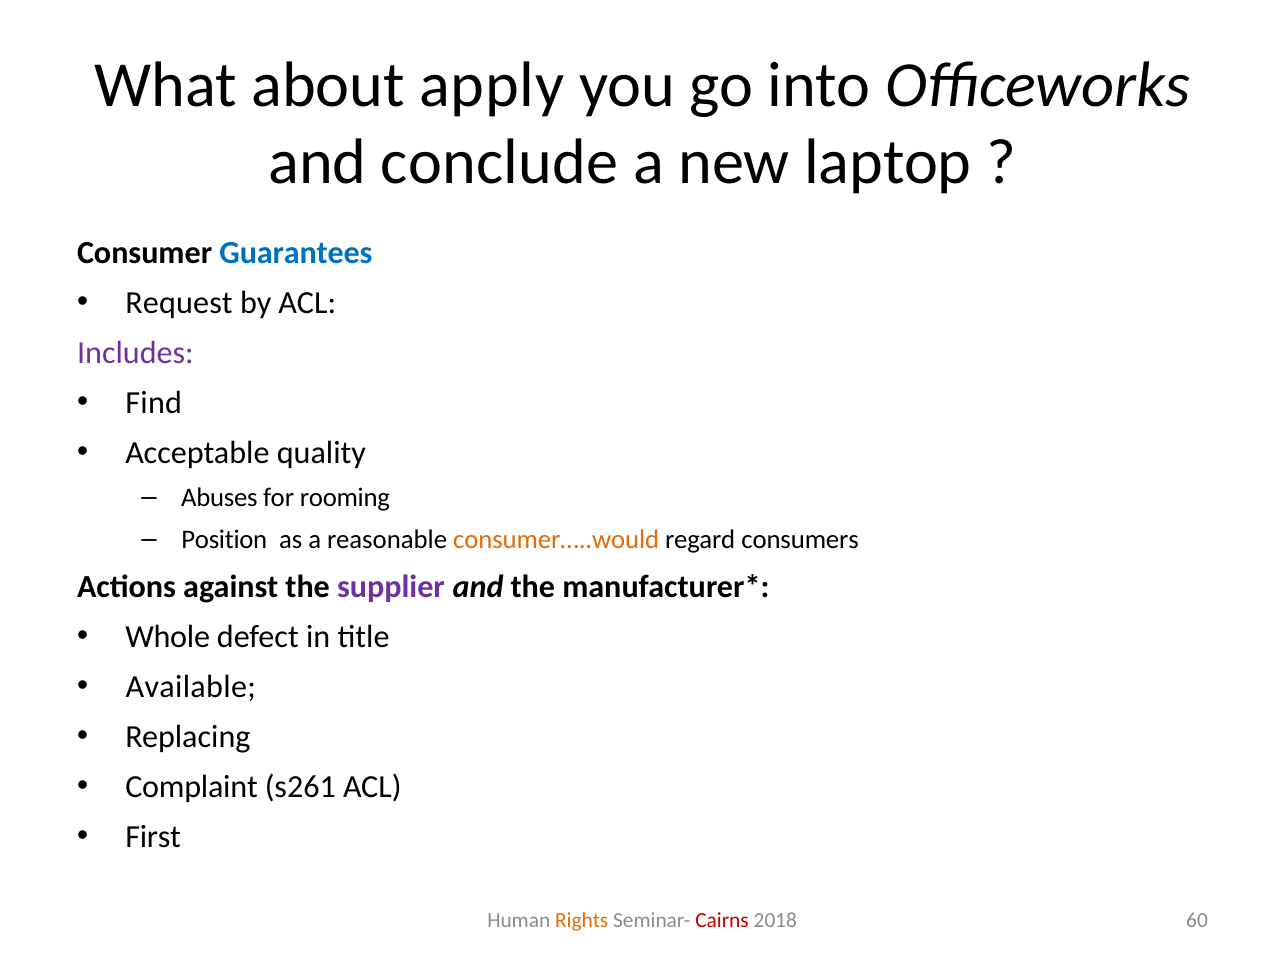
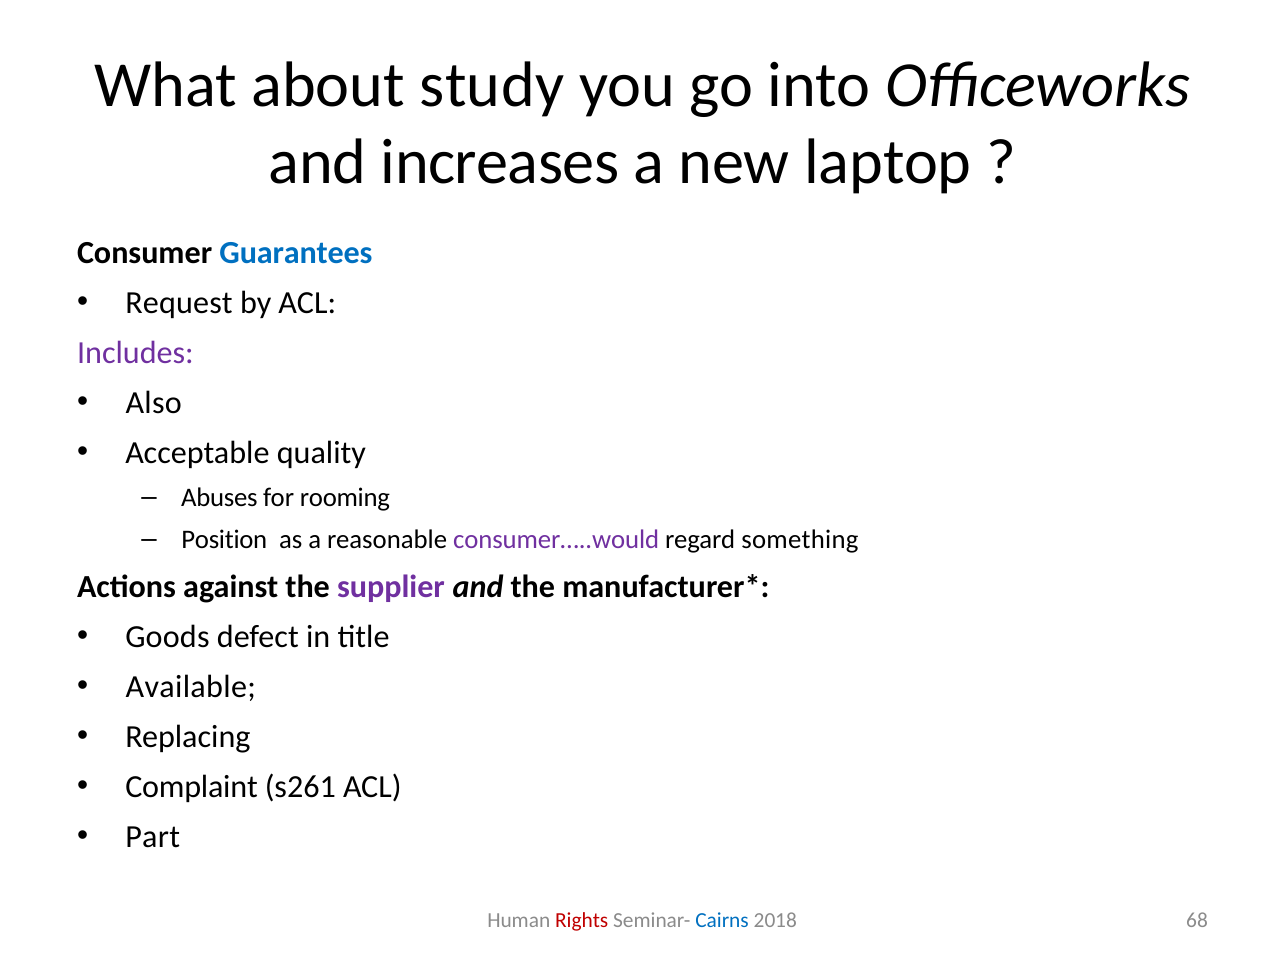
apply: apply -> study (492, 85)
conclude: conclude -> increases (500, 162)
Find: Find -> Also (154, 403)
consumer…..would colour: orange -> purple (556, 540)
consumers: consumers -> something (800, 540)
Whole: Whole -> Goods (167, 637)
First: First -> Part (153, 837)
Rights colour: orange -> red (582, 920)
Cairns colour: red -> blue (722, 920)
60: 60 -> 68 (1197, 920)
